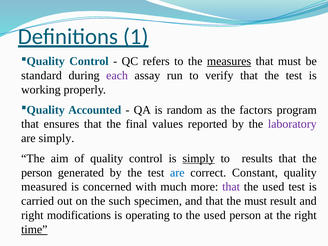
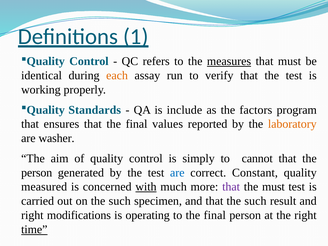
standard: standard -> identical (42, 76)
each colour: purple -> orange (117, 76)
Accounted: Accounted -> Standards (95, 110)
random: random -> include (184, 110)
laboratory colour: purple -> orange (292, 124)
are simply: simply -> washer (57, 138)
simply underline: present -> none (199, 158)
results: results -> cannot (257, 158)
with underline: none -> present (146, 187)
used: used -> must (273, 187)
that the must: must -> such (255, 201)
to the used: used -> final (215, 215)
